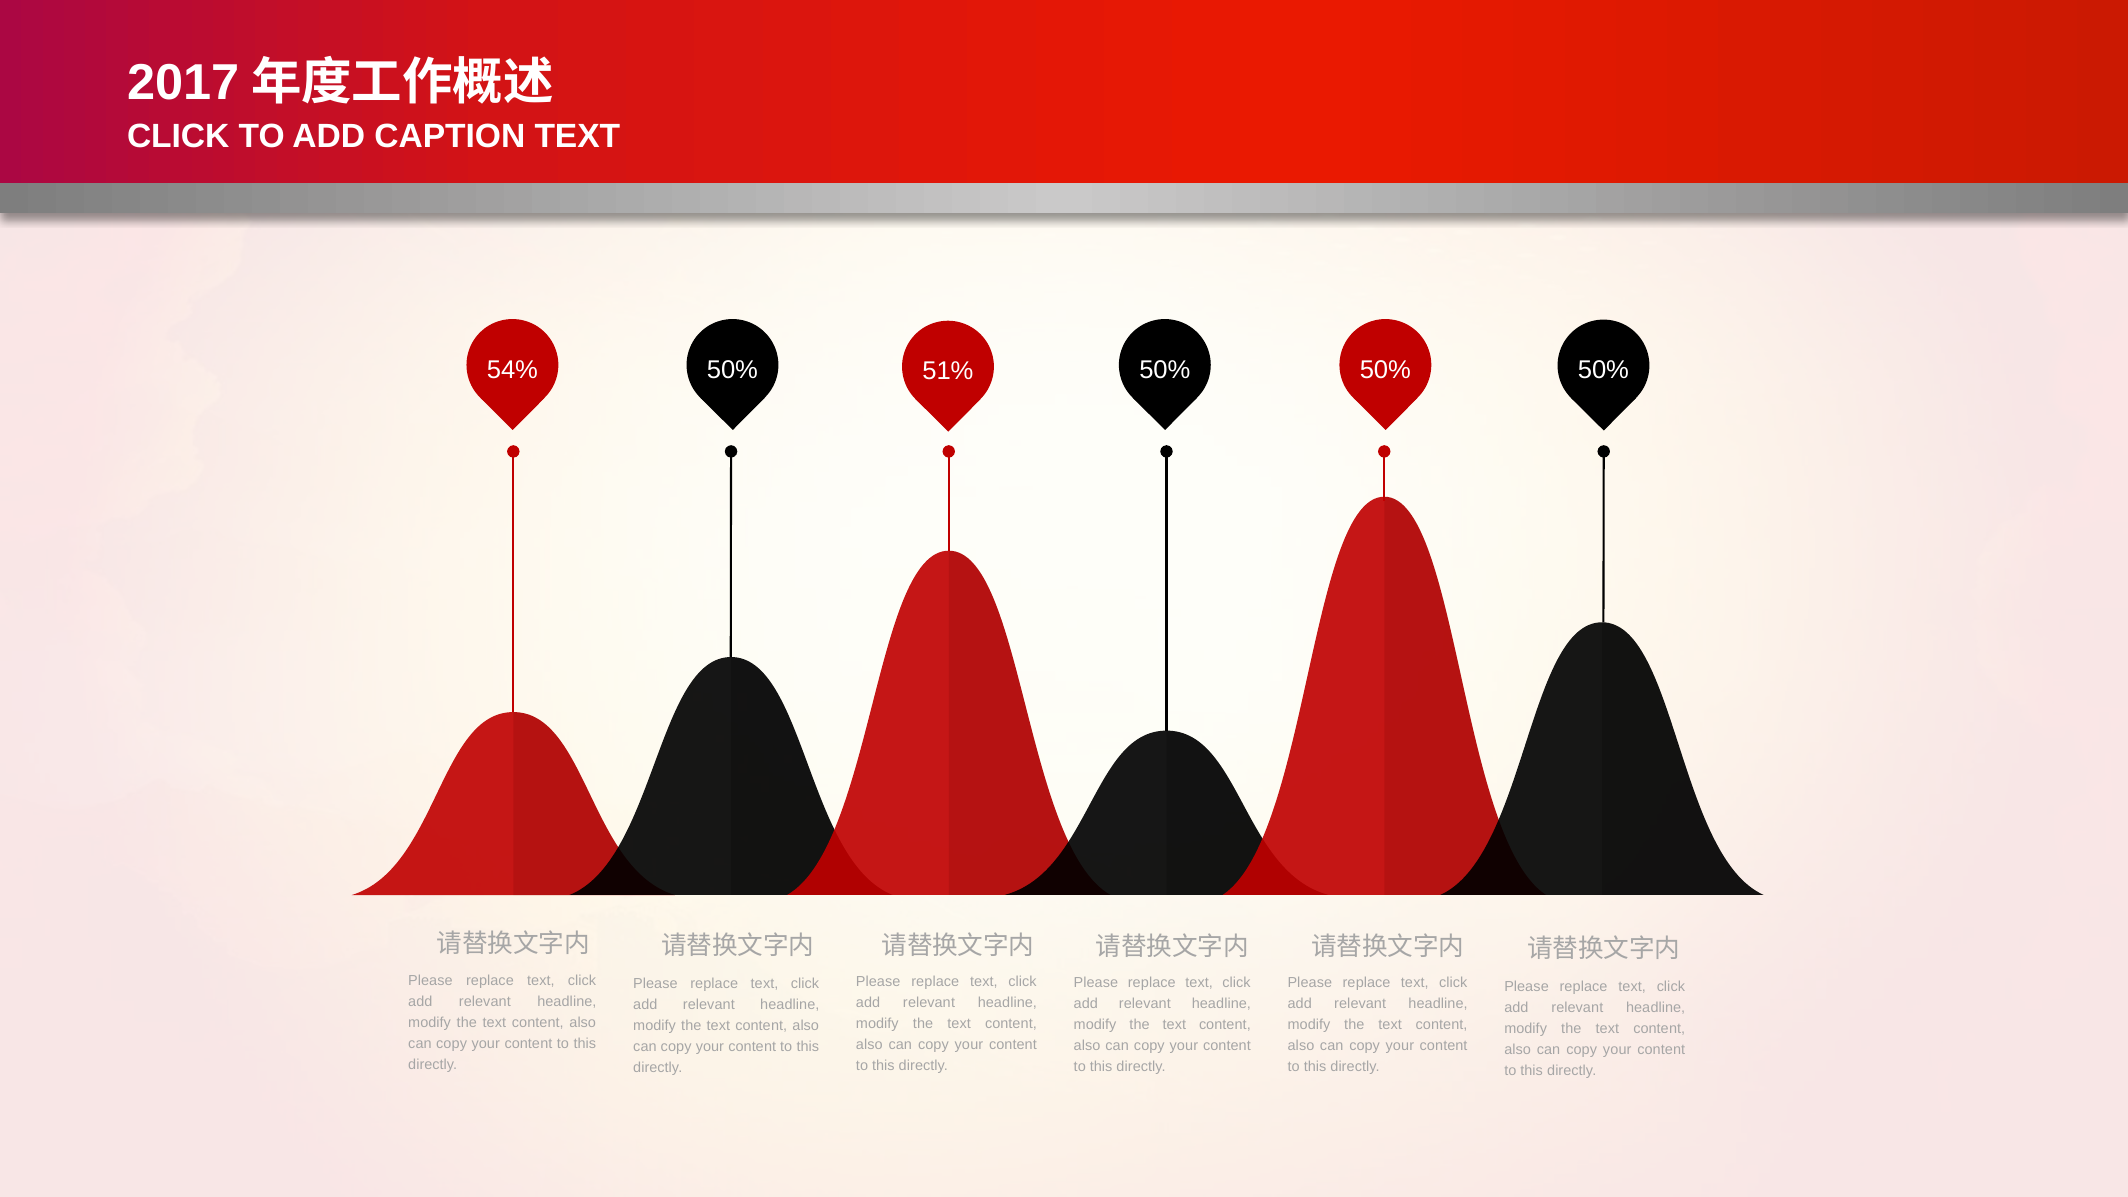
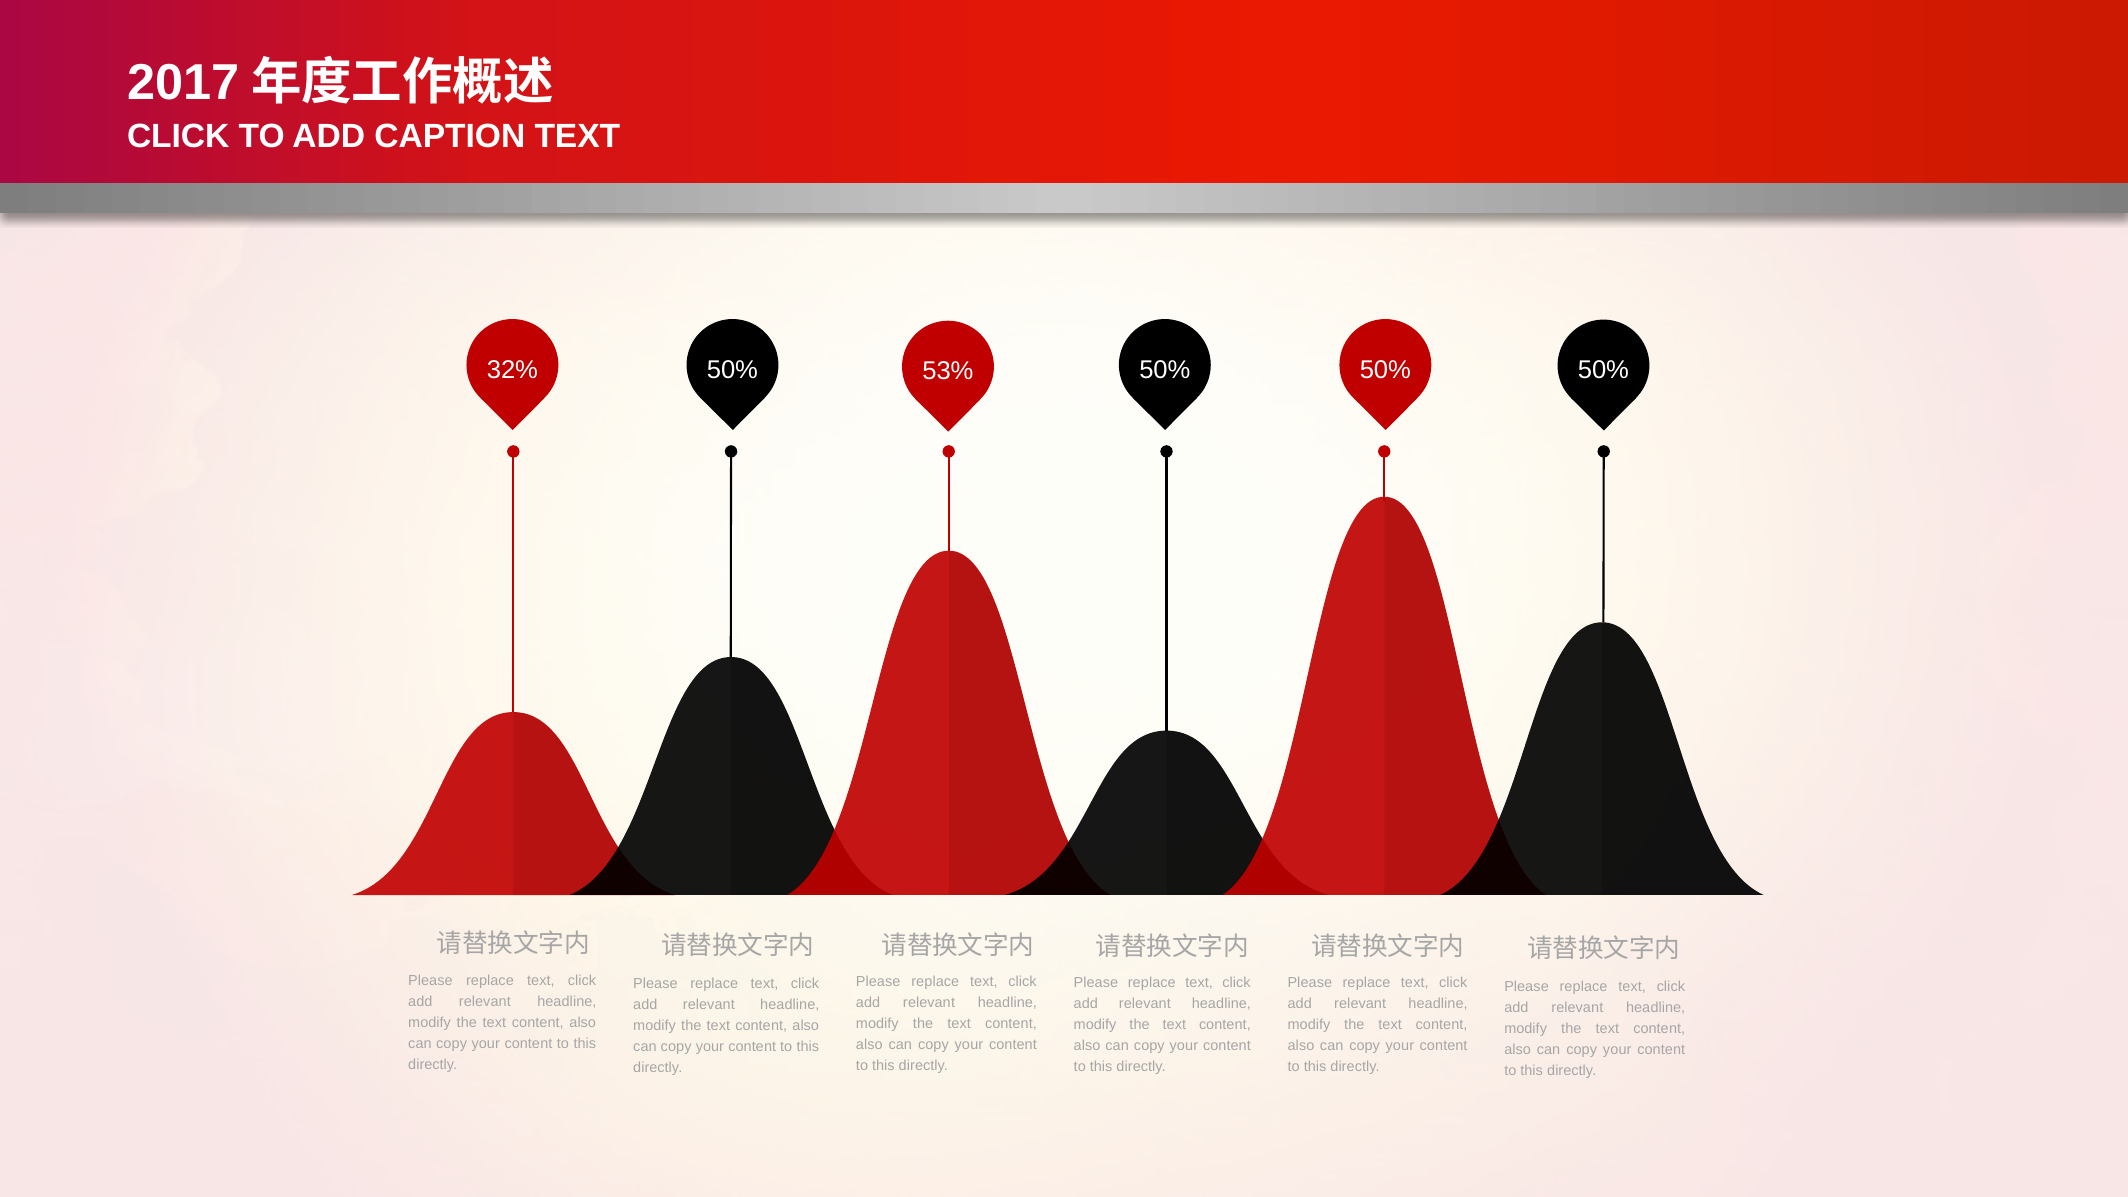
54%: 54% -> 32% (512, 370)
51%: 51% -> 53% (948, 371)
